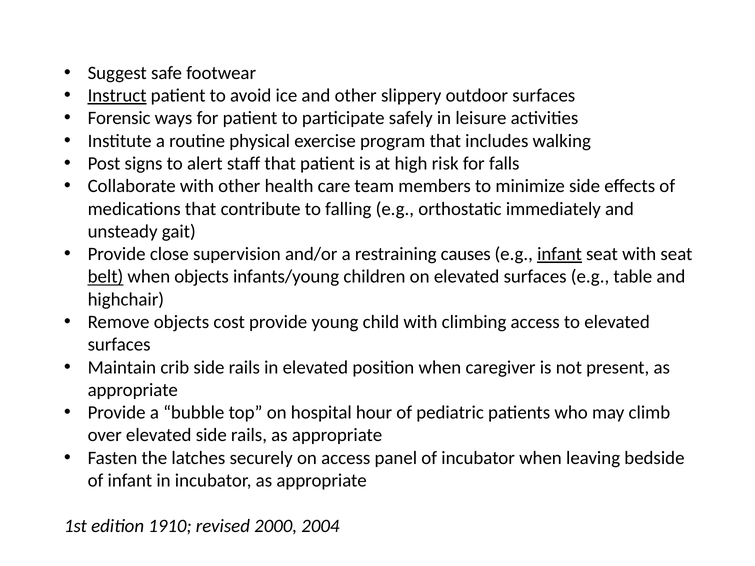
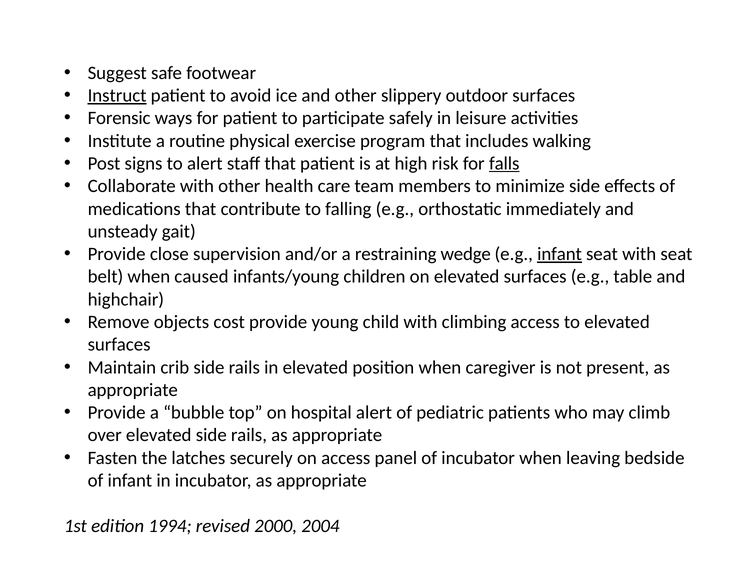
falls underline: none -> present (504, 164)
causes: causes -> wedge (466, 254)
belt underline: present -> none (105, 277)
when objects: objects -> caused (201, 277)
hospital hour: hour -> alert (374, 413)
1910: 1910 -> 1994 (170, 526)
